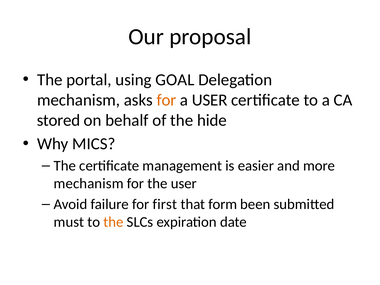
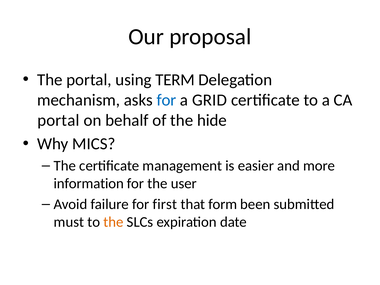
GOAL: GOAL -> TERM (175, 80)
for colour: orange -> blue (166, 100)
a USER: USER -> GRID (209, 100)
stored: stored -> portal (58, 120)
mechanism: mechanism -> information (89, 183)
